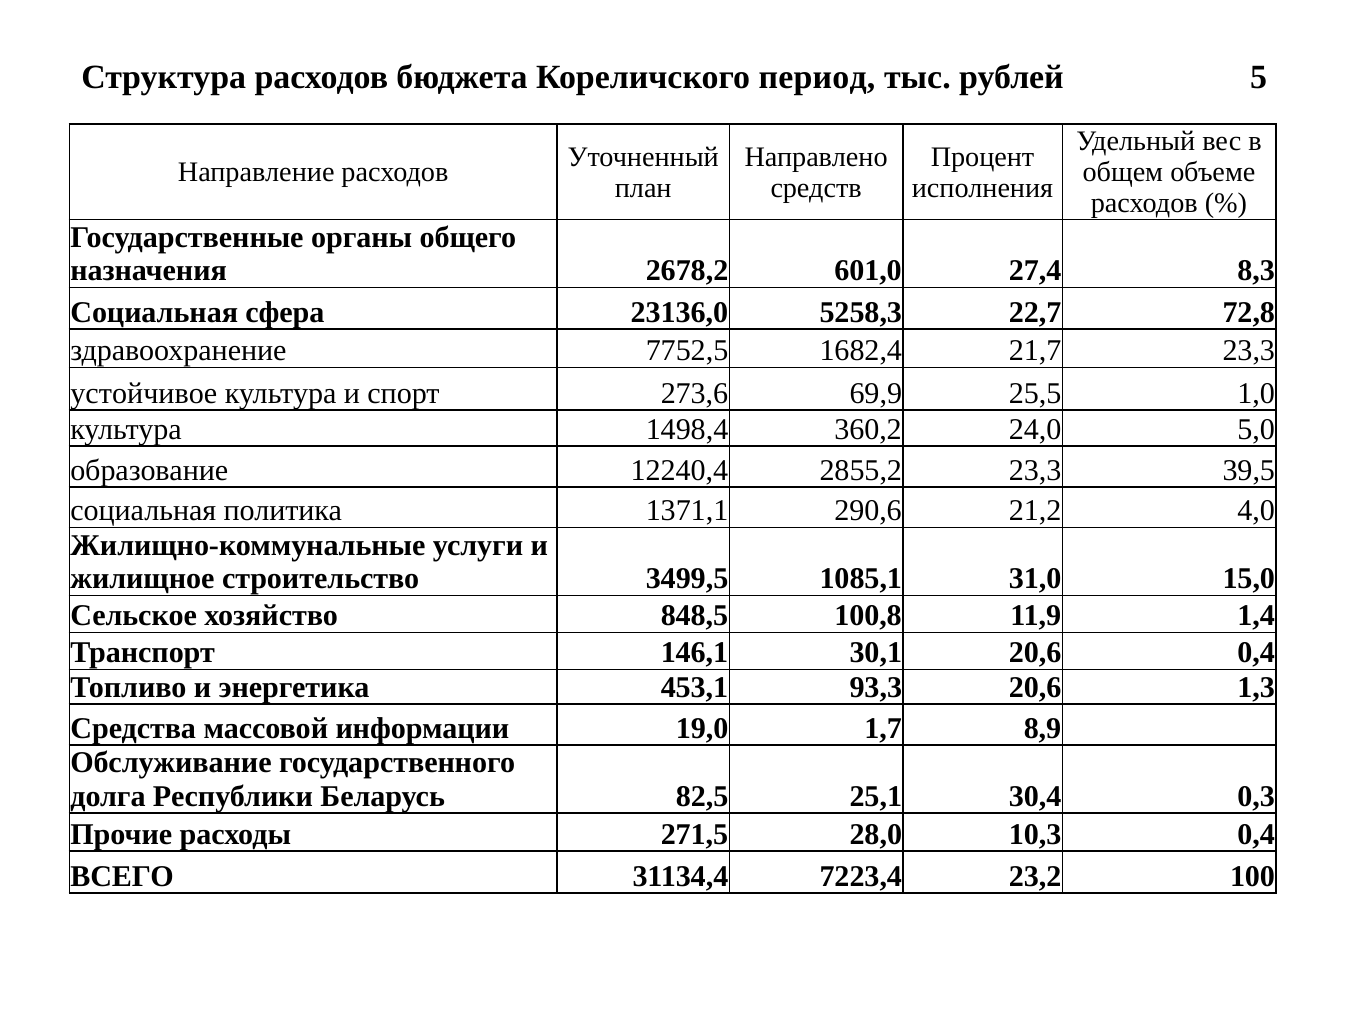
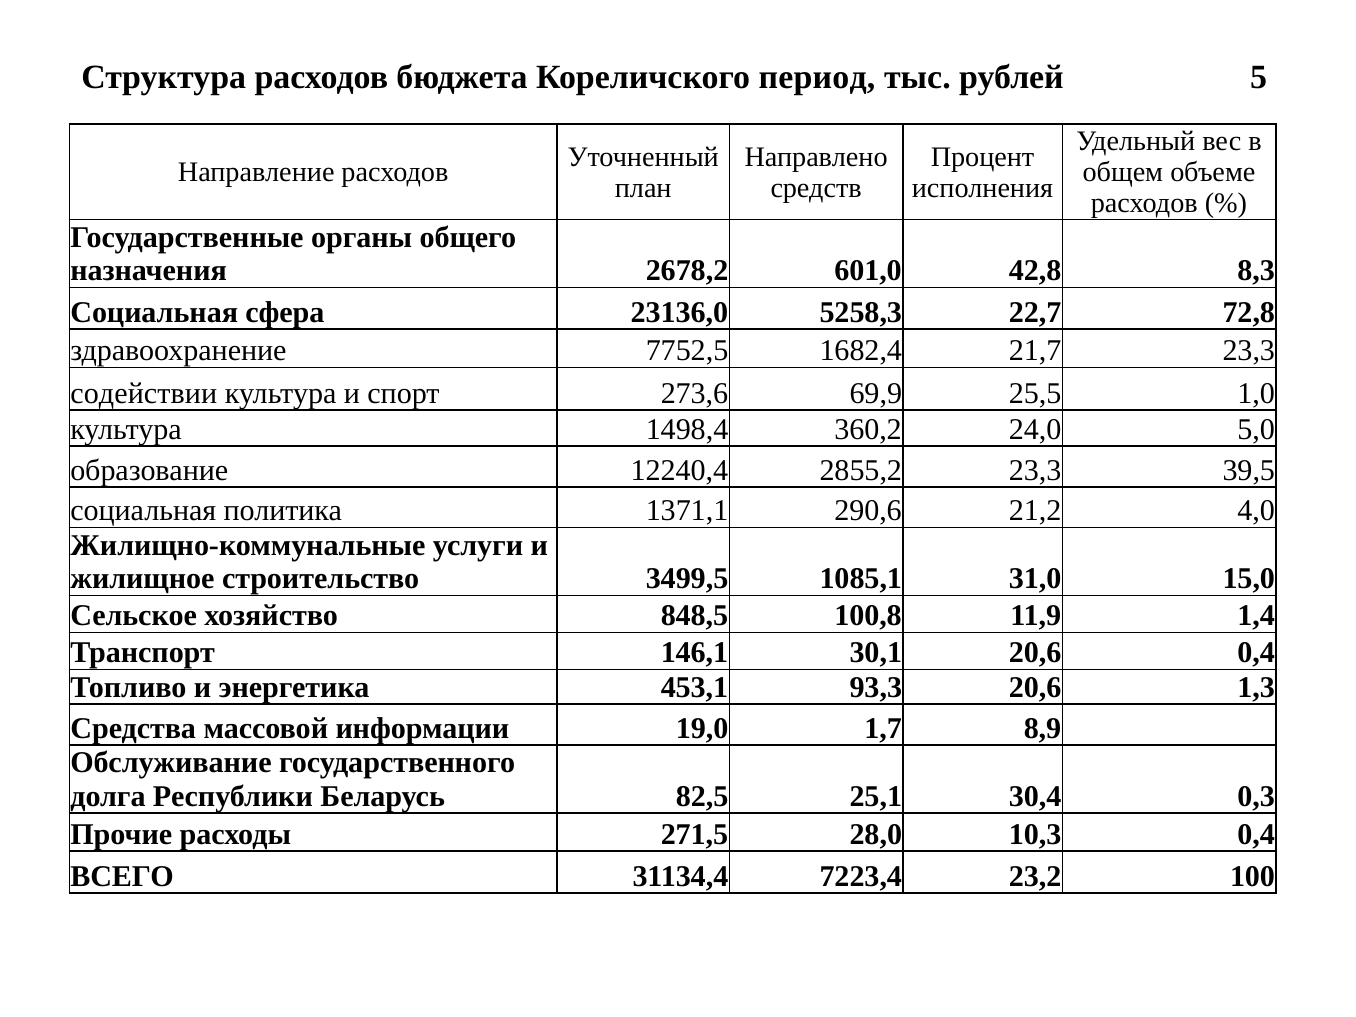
27,4: 27,4 -> 42,8 (1035, 271)
устойчивое: устойчивое -> содействии (144, 394)
